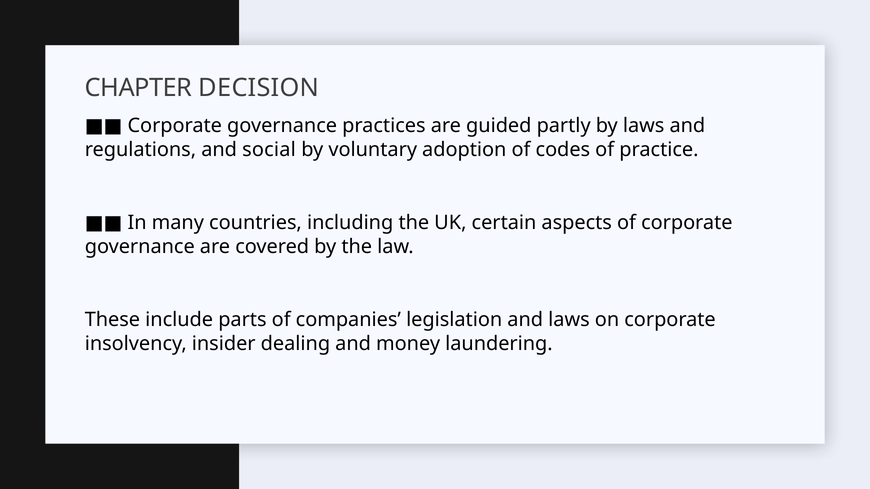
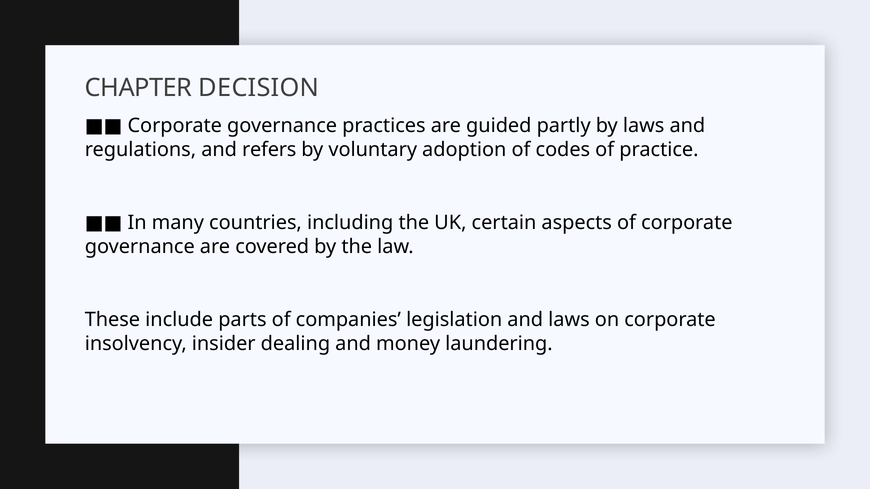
social: social -> refers (269, 150)
